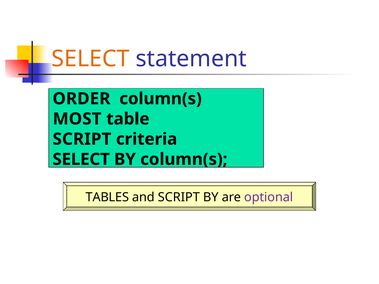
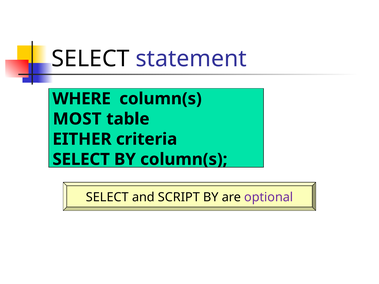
SELECT colour: orange -> black (91, 59)
ORDER: ORDER -> WHERE (82, 99)
SCRIPT: SCRIPT -> EITHER (82, 139)
TABLES: TABLES -> SELECT (107, 197)
